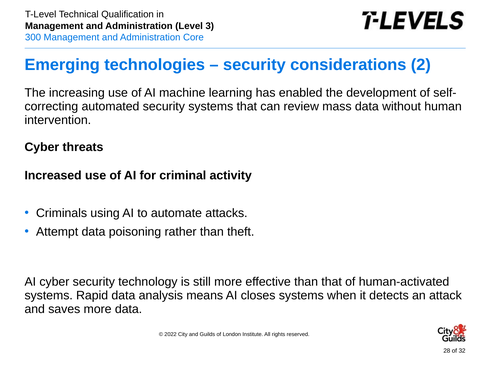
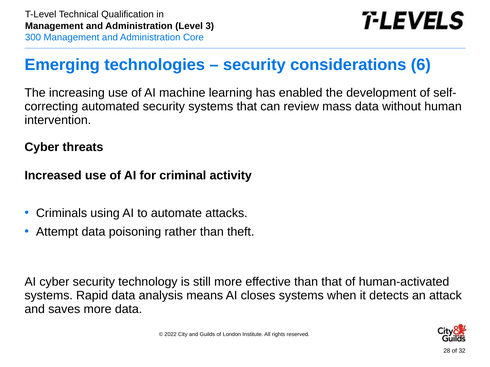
2: 2 -> 6 (421, 65)
